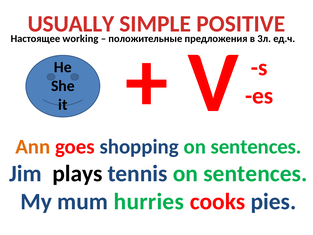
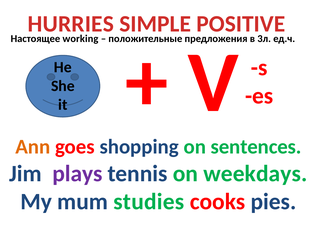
USUALLY: USUALLY -> HURRIES (71, 24)
plays colour: black -> purple (77, 173)
tennis on sentences: sentences -> weekdays (255, 173)
hurries: hurries -> studies (149, 201)
